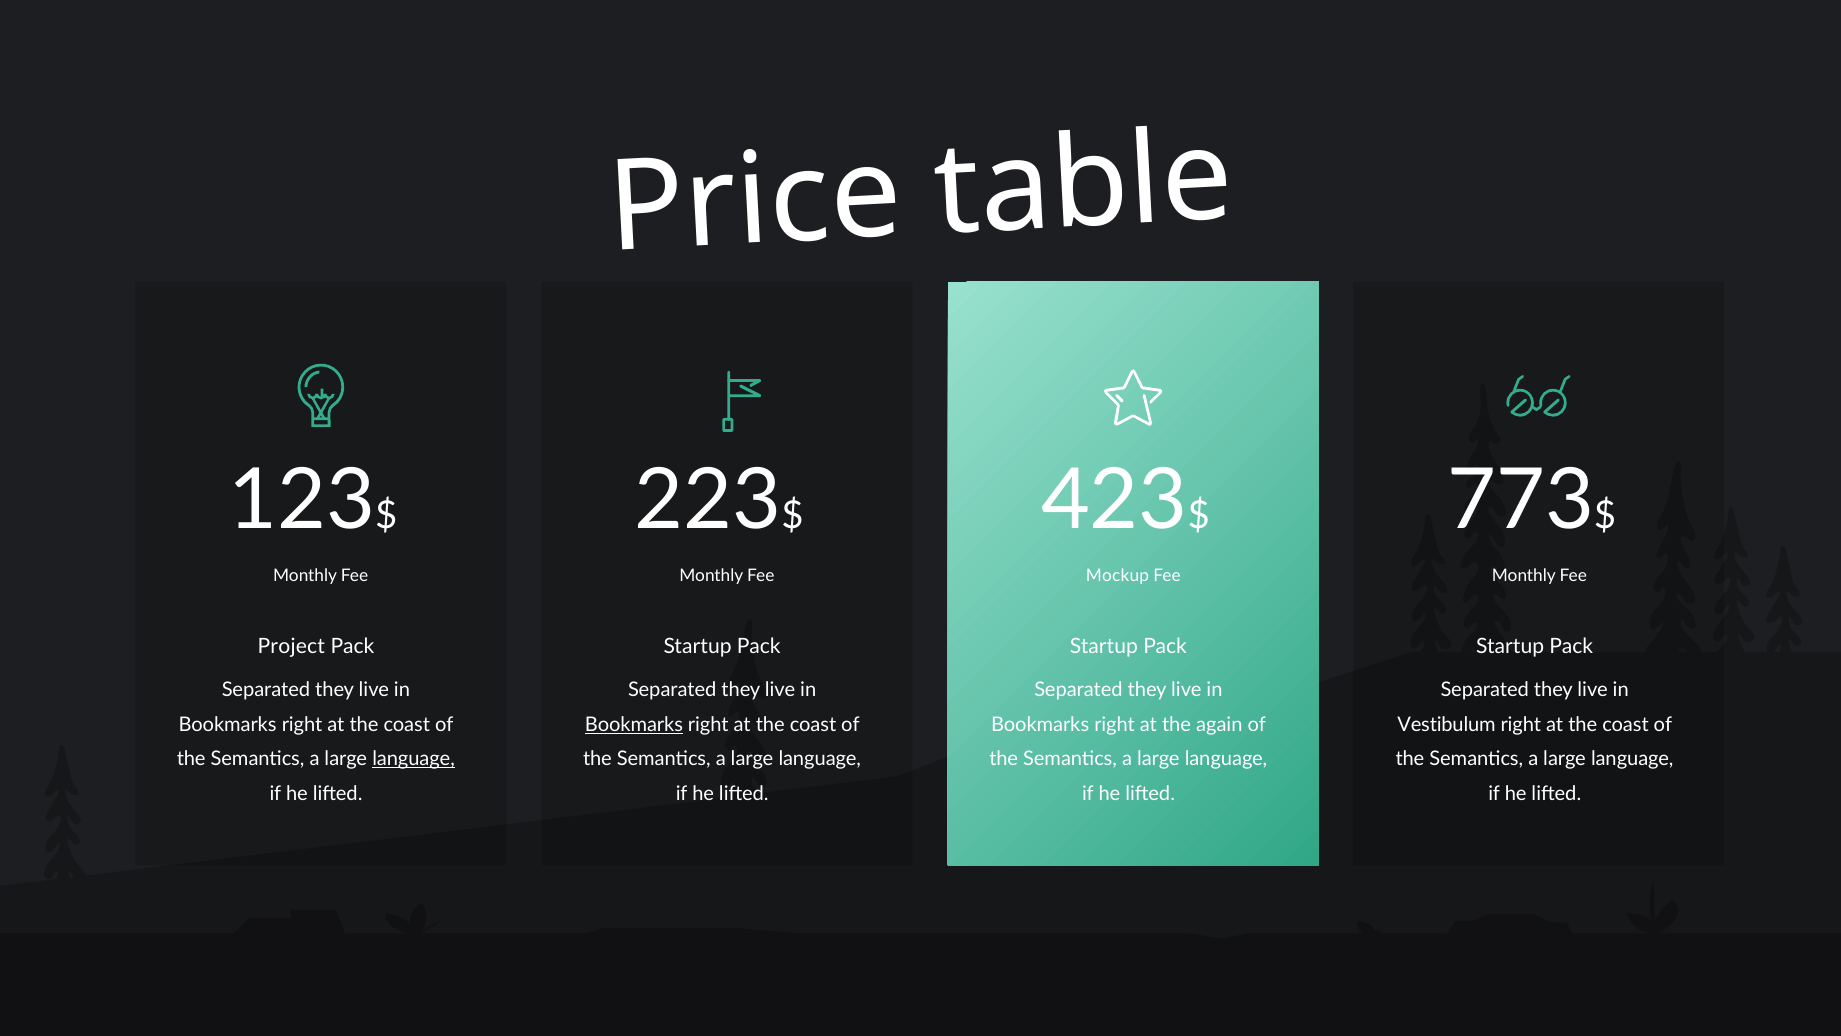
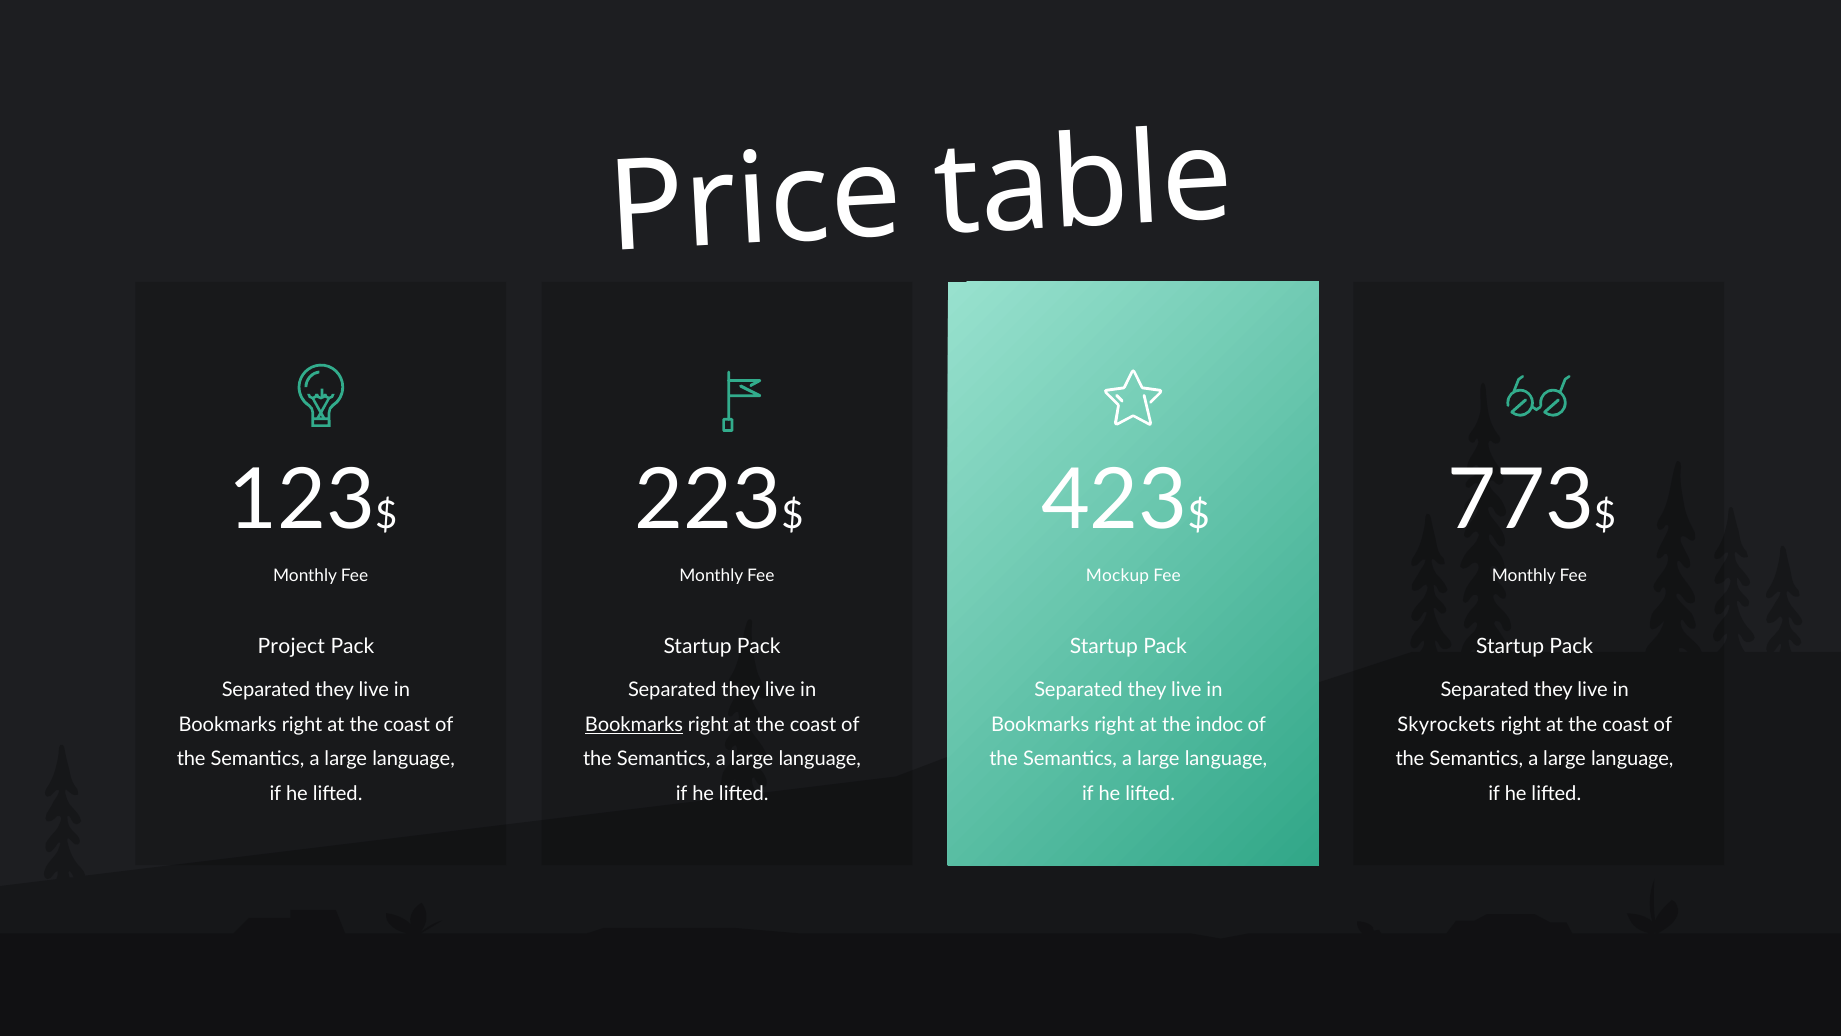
again: again -> indoc (1219, 724)
Vestibulum: Vestibulum -> Skyrockets (1446, 724)
language underline: present -> none (414, 759)
